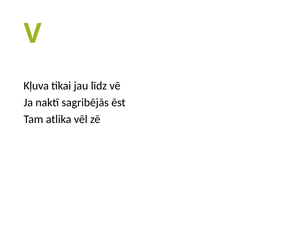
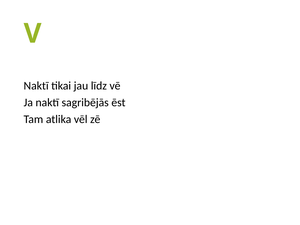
Kļuva: Kļuva -> Naktī (36, 86)
